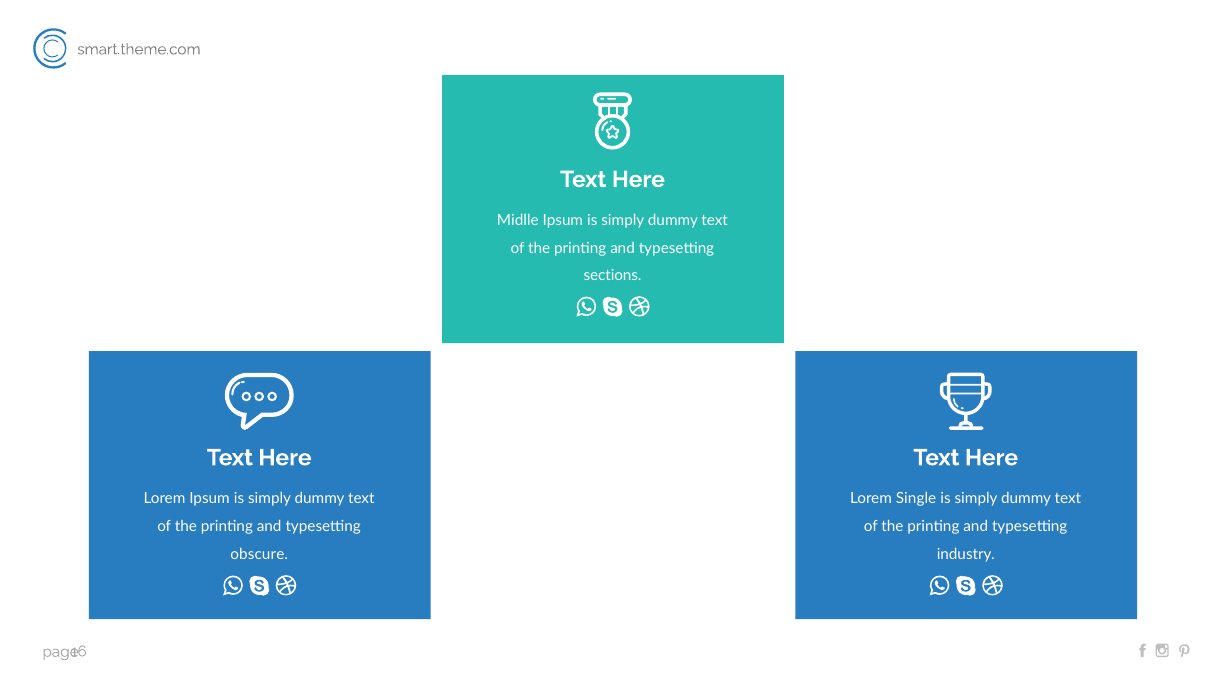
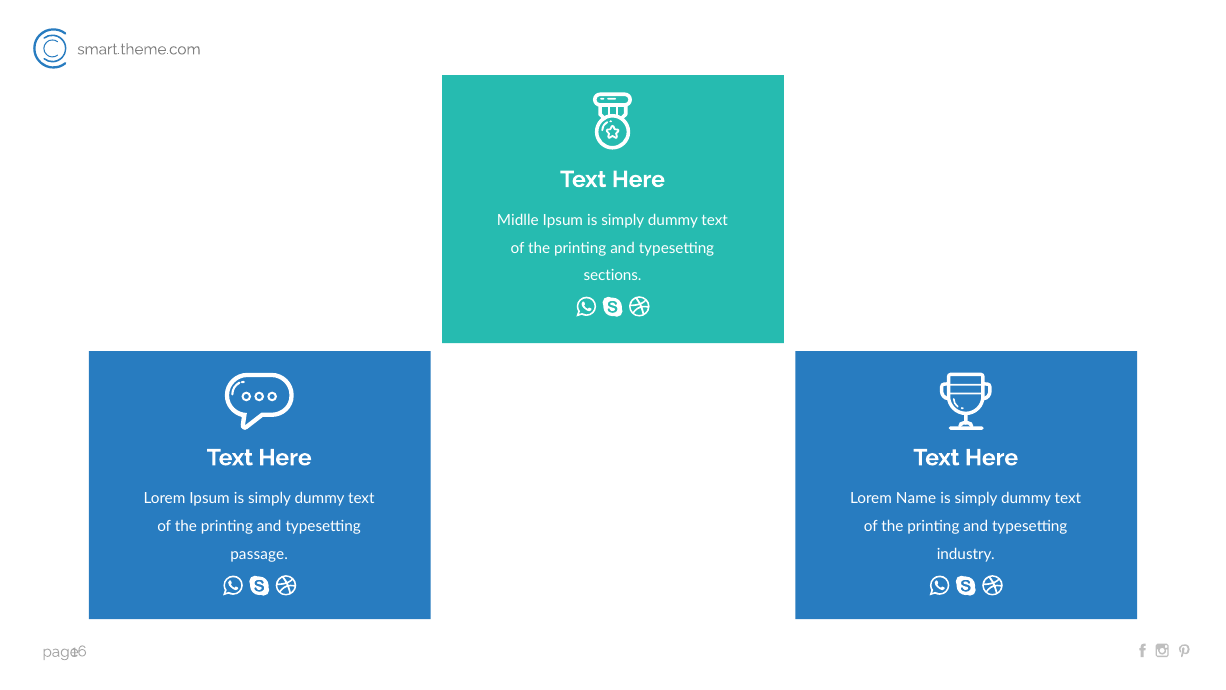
Single: Single -> Name (916, 499)
obscure: obscure -> passage (259, 554)
